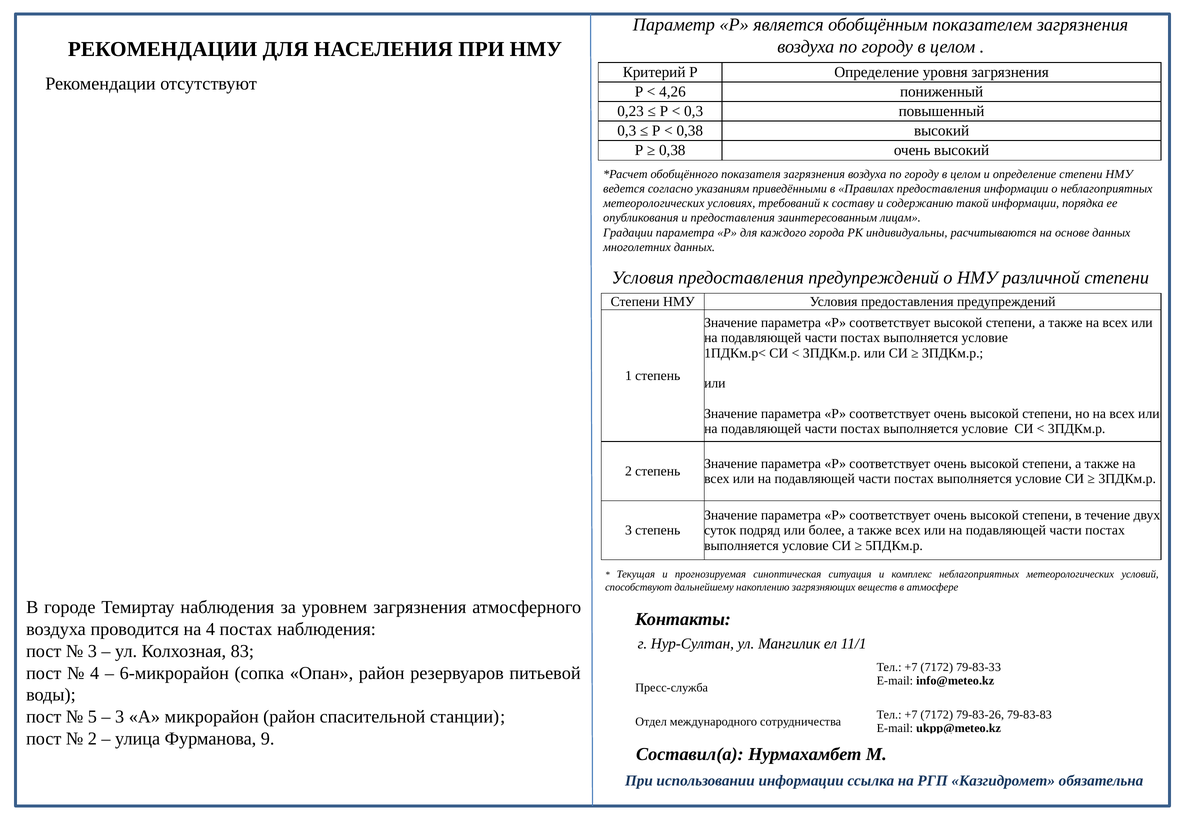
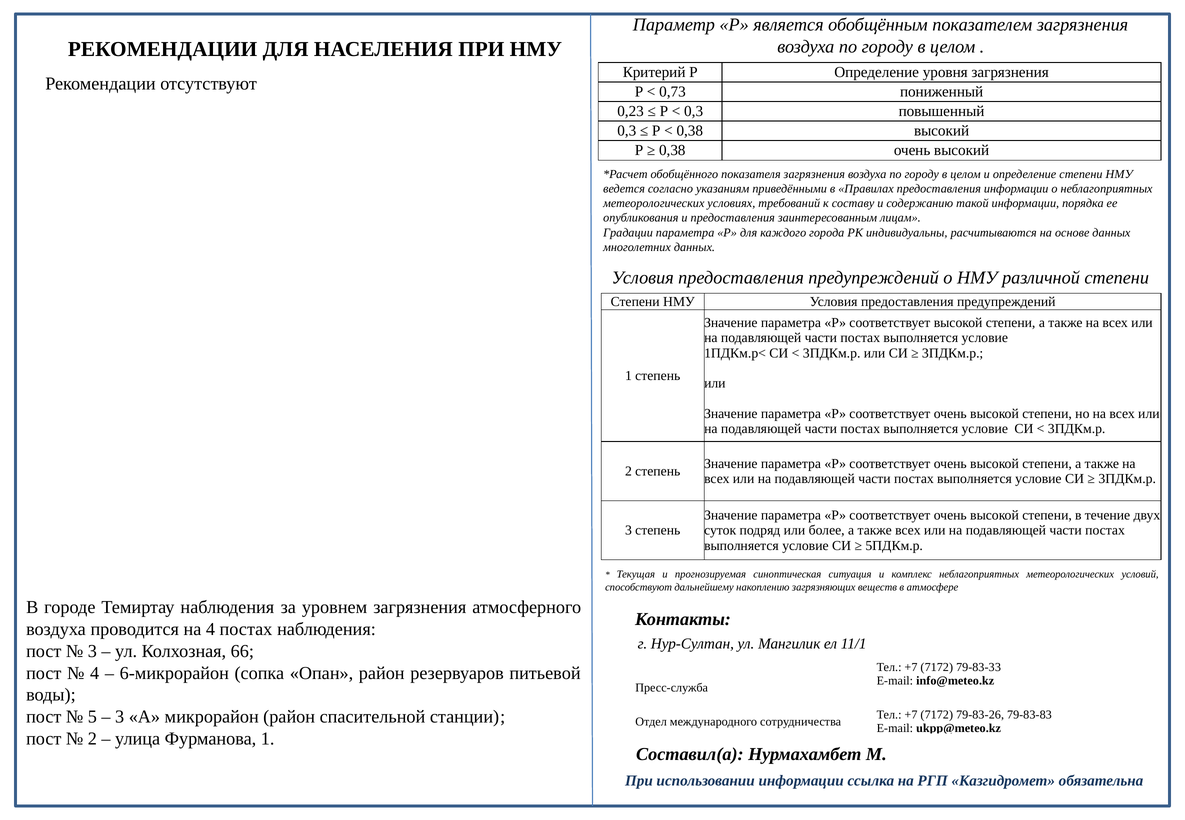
4,26: 4,26 -> 0,73 (672, 92)
83: 83 -> 66 (242, 651)
Фурманова 9: 9 -> 1 (268, 739)
